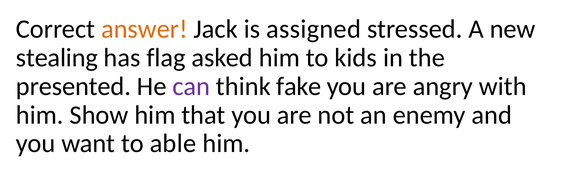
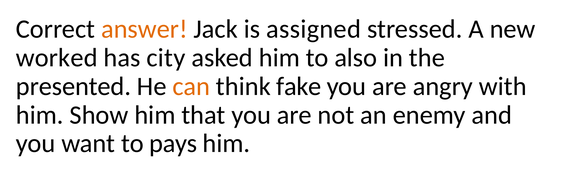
stealing: stealing -> worked (57, 58)
flag: flag -> city (166, 58)
kids: kids -> also (356, 58)
can colour: purple -> orange (191, 86)
able: able -> pays (173, 143)
